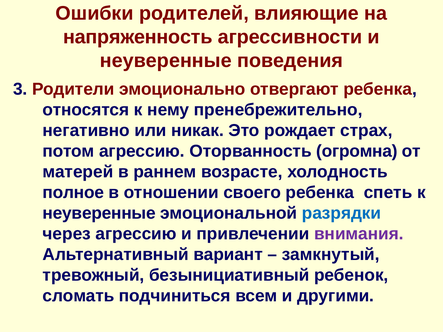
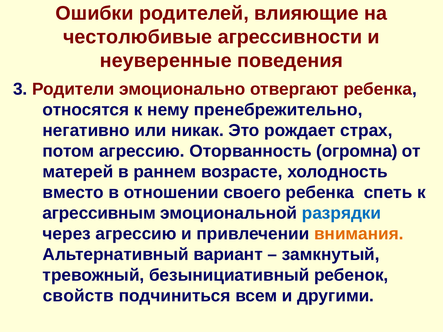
напряженность: напряженность -> честолюбивые (138, 37)
полное: полное -> вместо (73, 193)
неуверенные: неуверенные -> агрессивным (99, 213)
внимания colour: purple -> orange (359, 234)
сломать: сломать -> свойств (78, 296)
